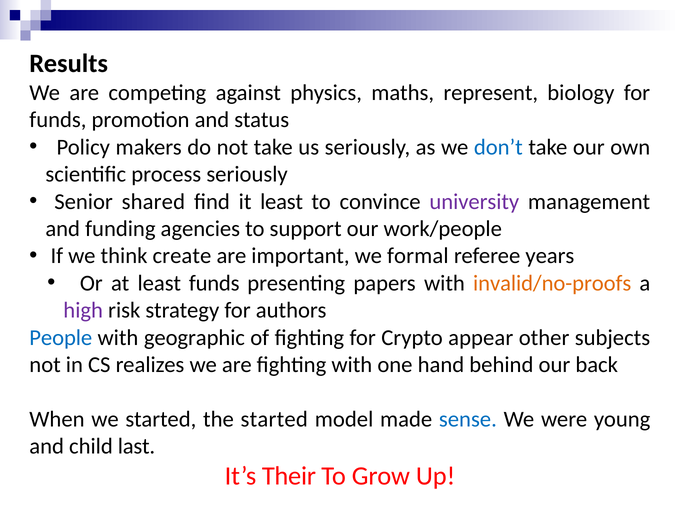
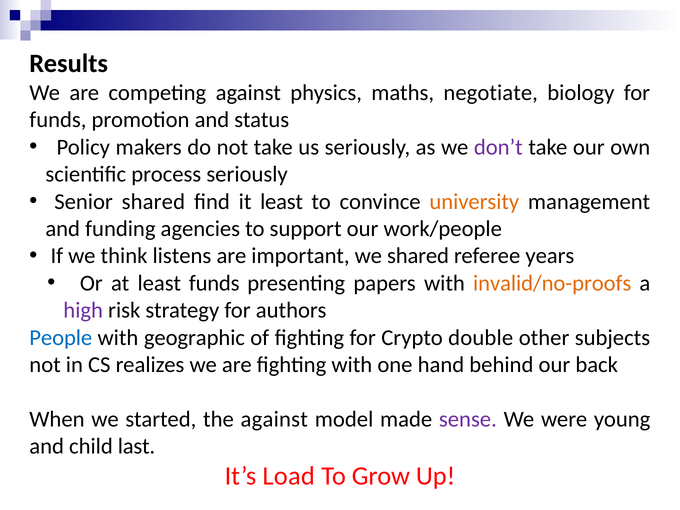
represent: represent -> negotiate (491, 93)
don’t colour: blue -> purple (498, 147)
university colour: purple -> orange (474, 202)
create: create -> listens (182, 256)
we formal: formal -> shared (418, 256)
appear: appear -> double (481, 338)
the started: started -> against (274, 419)
sense colour: blue -> purple (468, 419)
Their: Their -> Load (289, 476)
